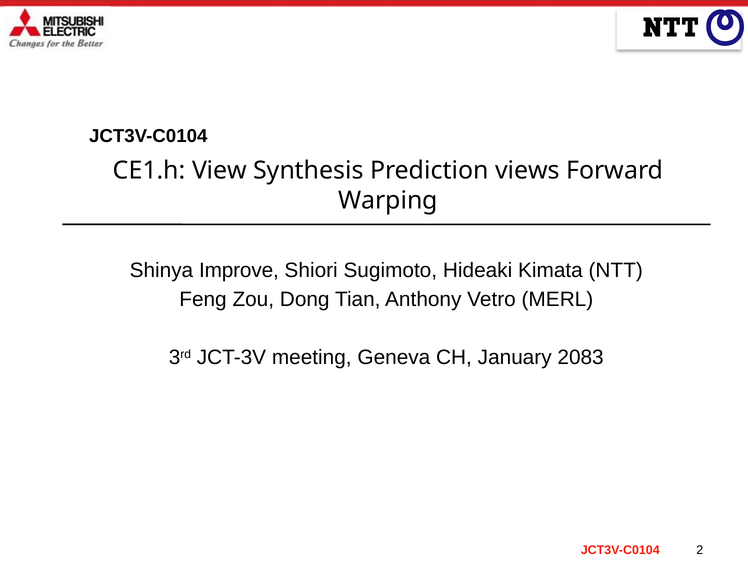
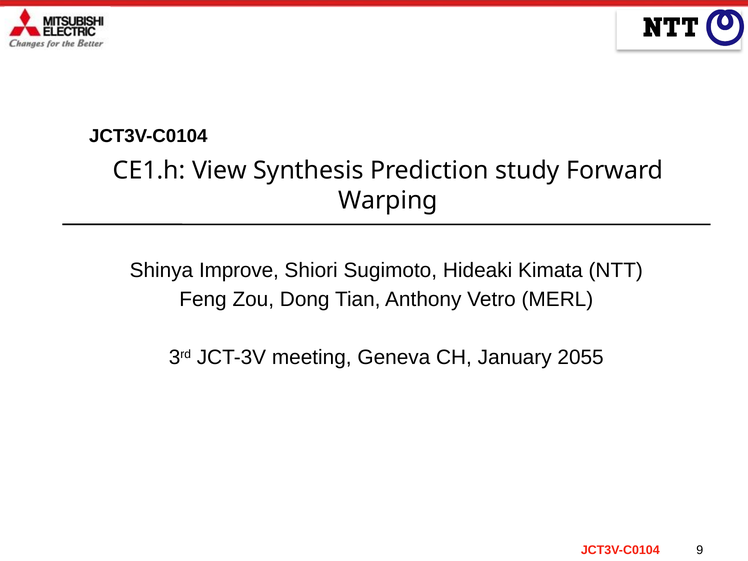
views: views -> study (527, 170)
2083: 2083 -> 2055 (581, 358)
2: 2 -> 9 (700, 550)
